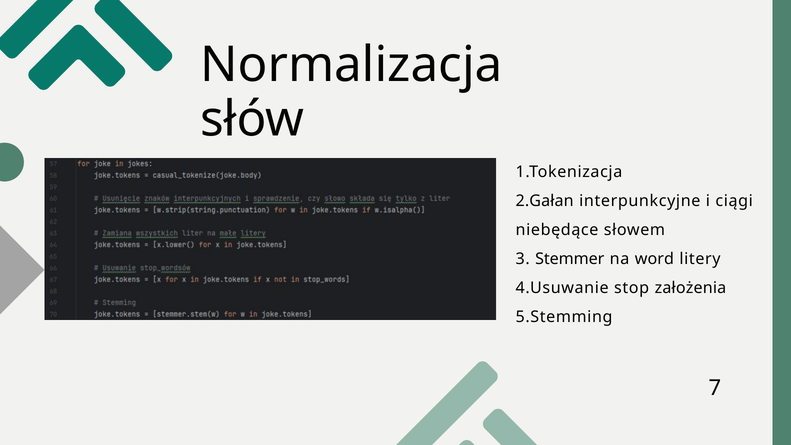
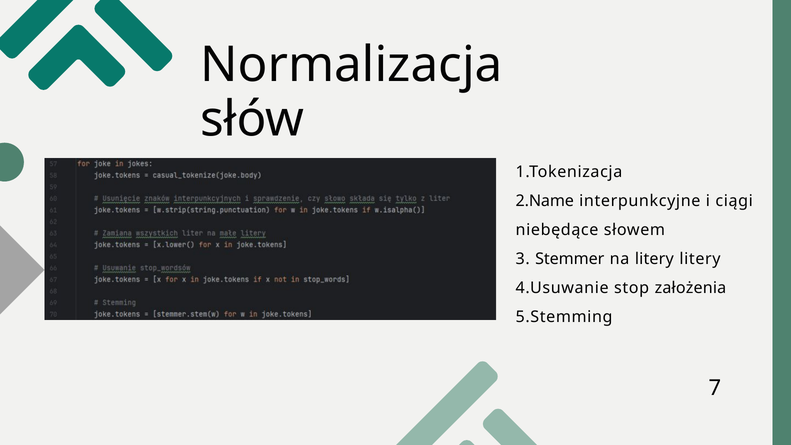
2.Gałan: 2.Gałan -> 2.Name (545, 201)
na word: word -> litery (654, 259)
